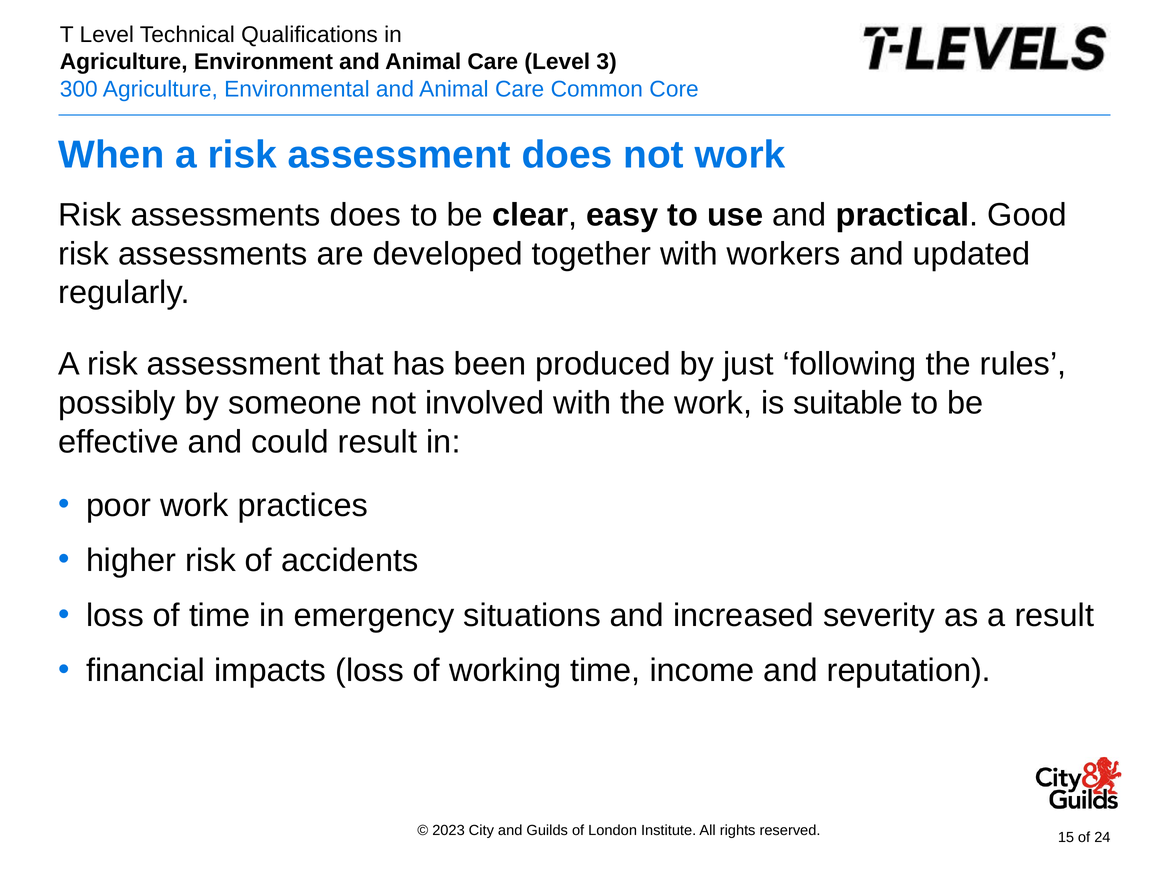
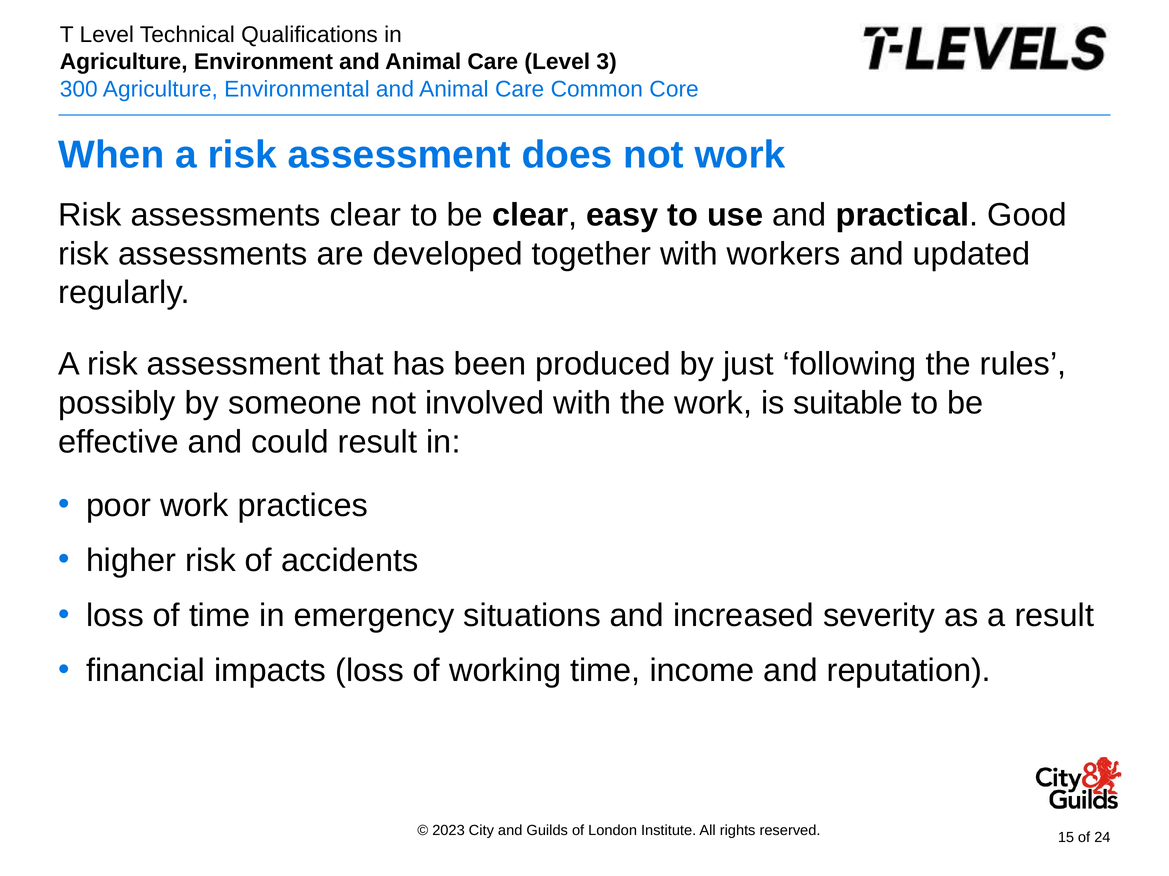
assessments does: does -> clear (365, 215)
